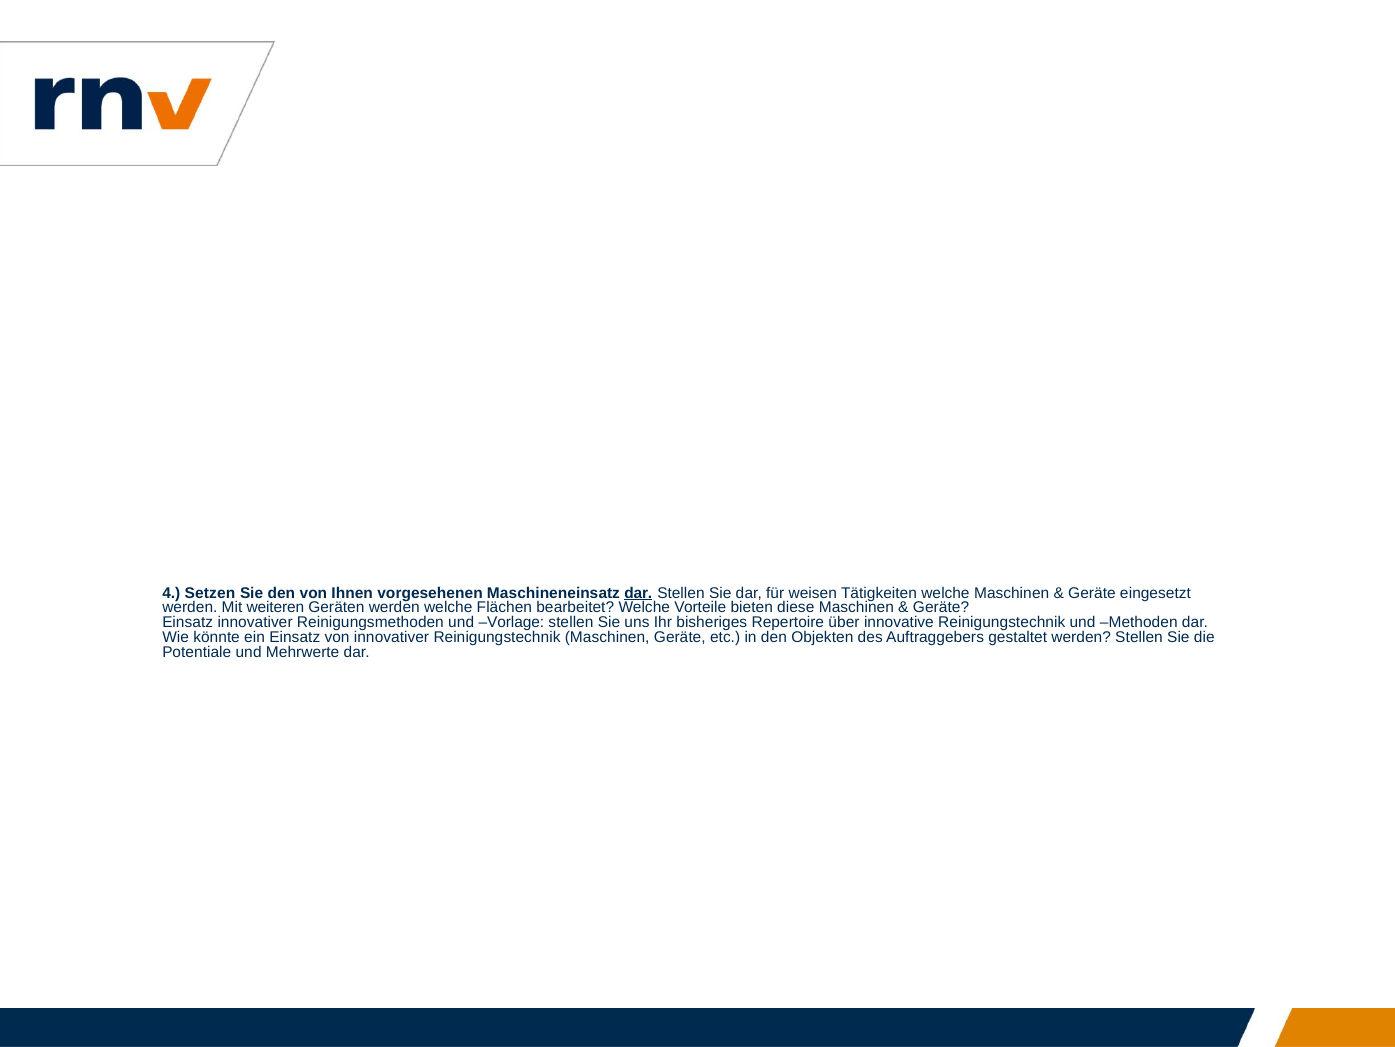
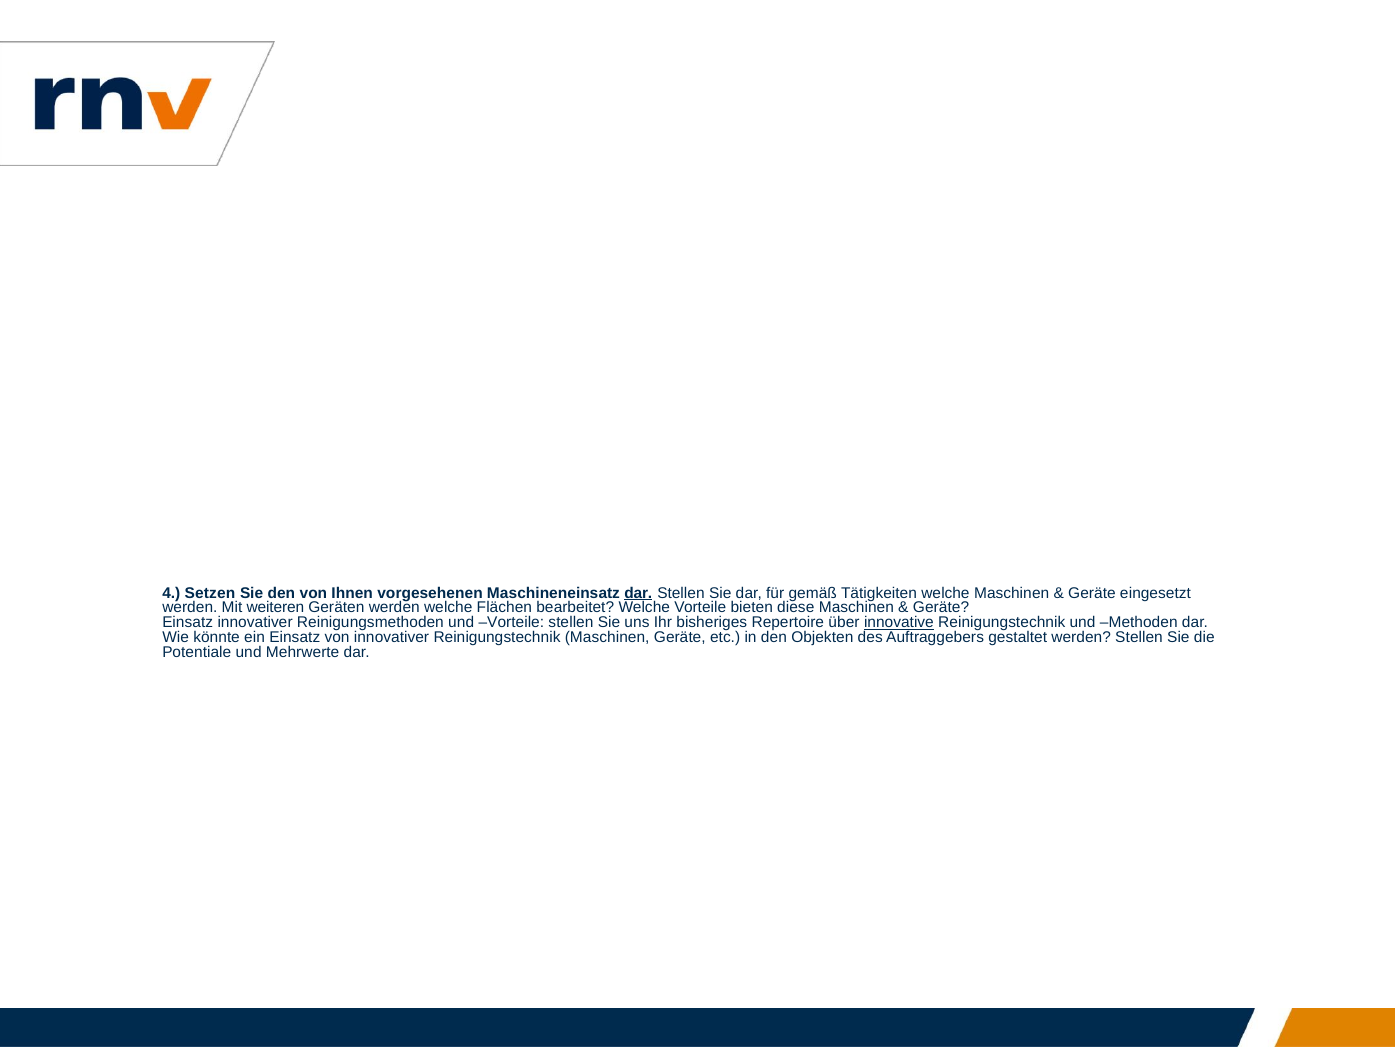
weisen: weisen -> gemäß (813, 593)
und Vorlage: Vorlage -> Vorteile (511, 622)
innovative underline: none -> present (899, 622)
